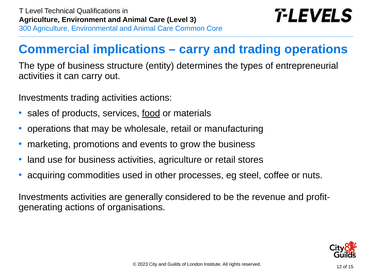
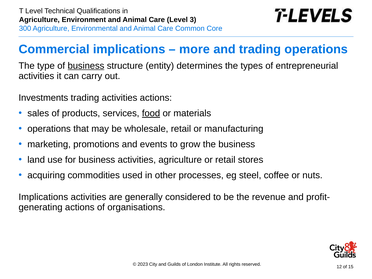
carry: carry -> more (194, 49)
business underline: none -> present (86, 66)
Investments: Investments -> Implications (43, 197)
